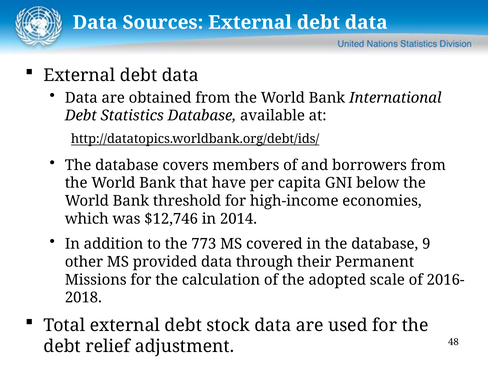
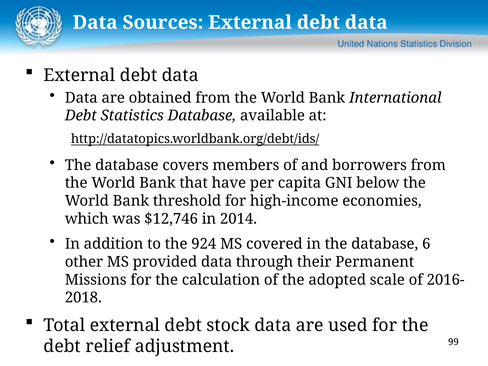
773: 773 -> 924 (204, 244)
9: 9 -> 6 (426, 244)
48: 48 -> 99 (453, 342)
